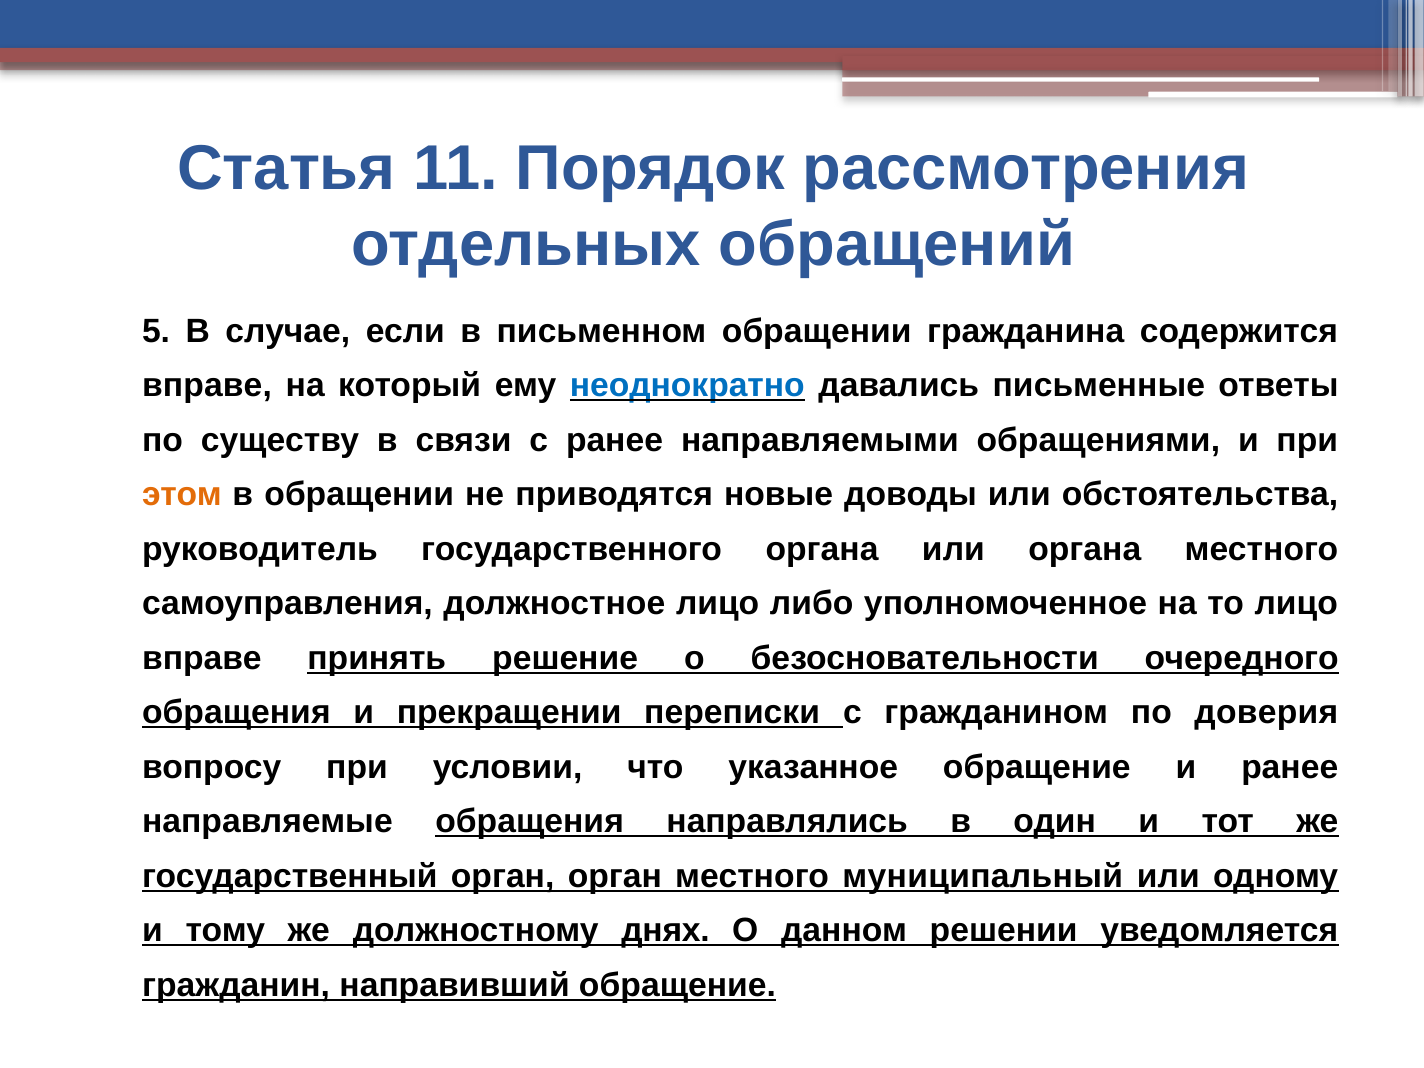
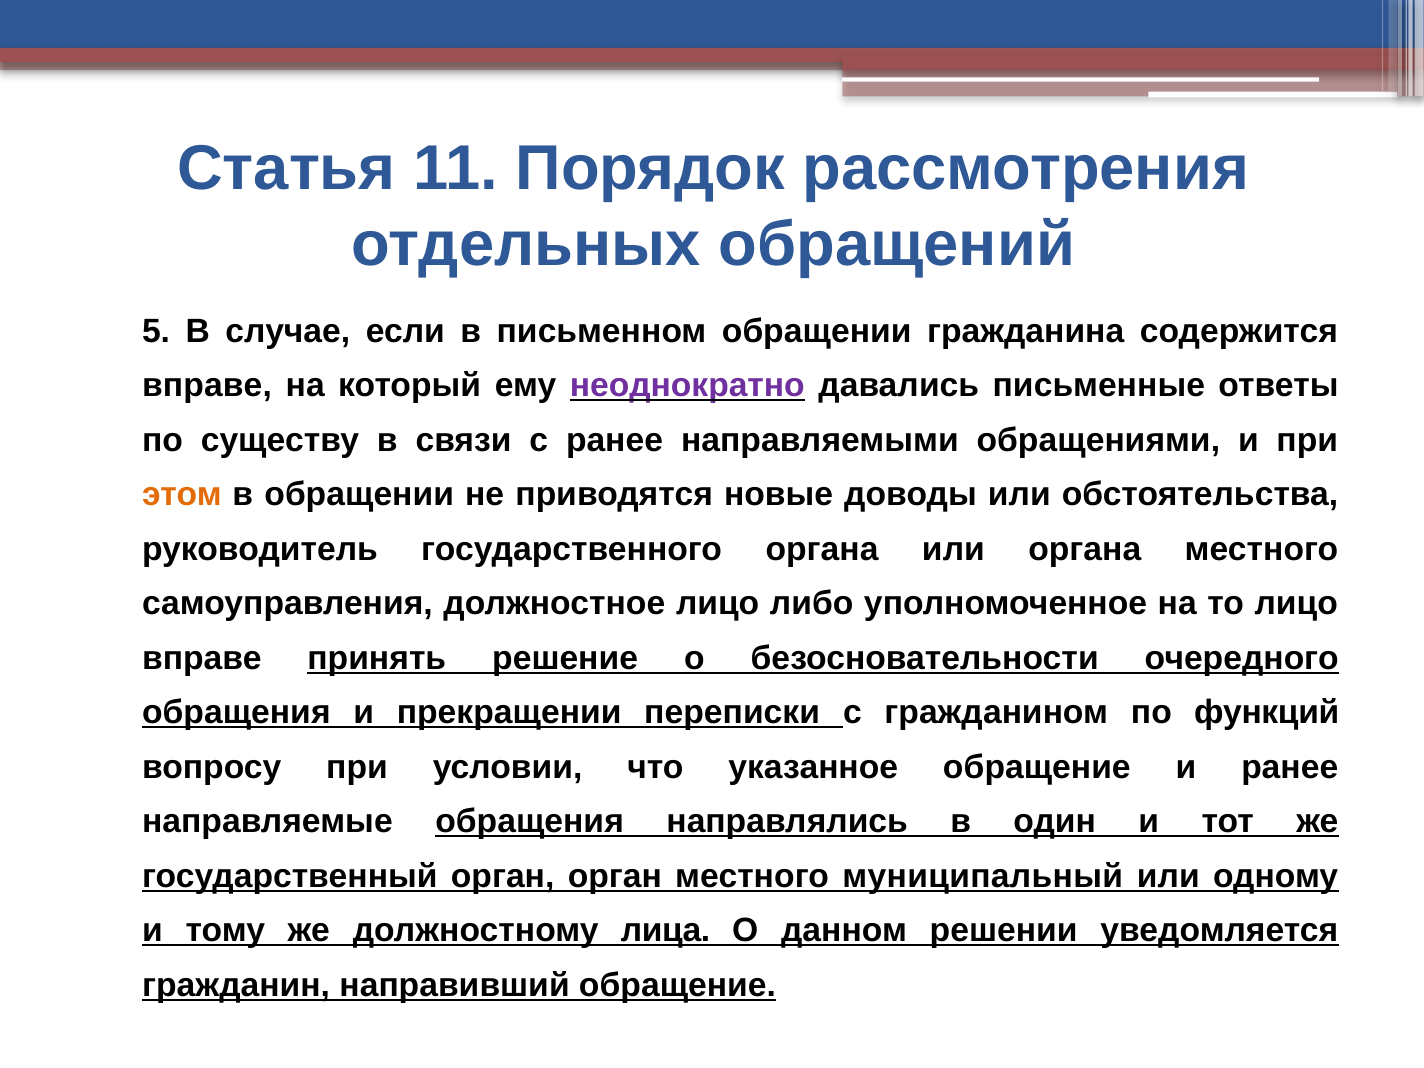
неоднократно colour: blue -> purple (687, 385)
доверия: доверия -> функций (1267, 712)
днях: днях -> лица (666, 930)
